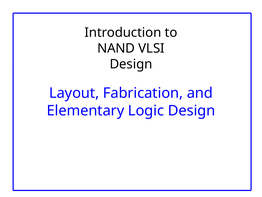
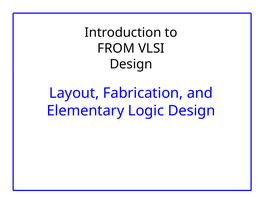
NAND: NAND -> FROM (116, 48)
